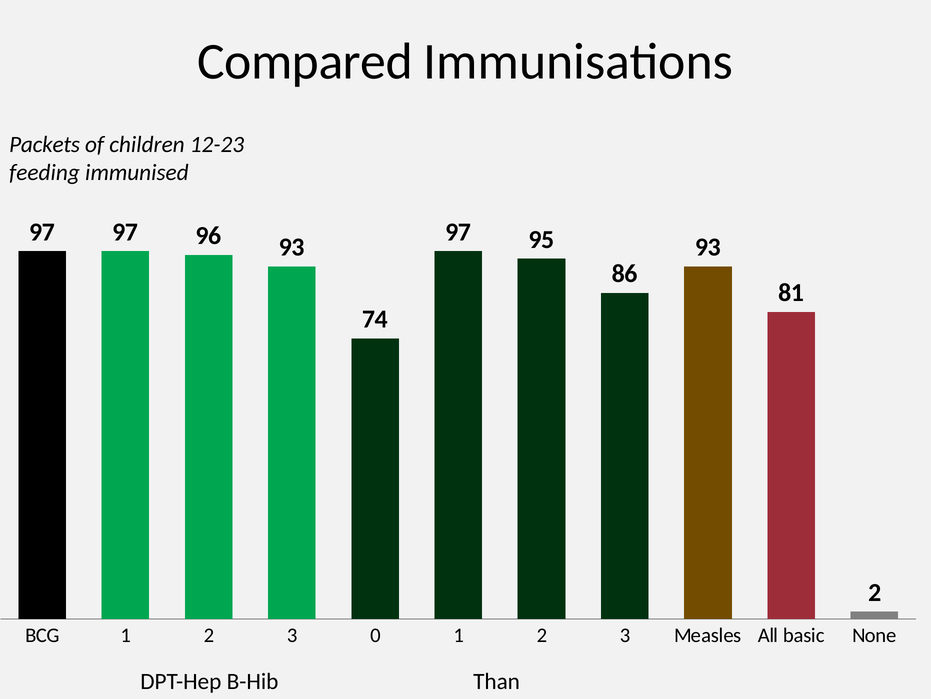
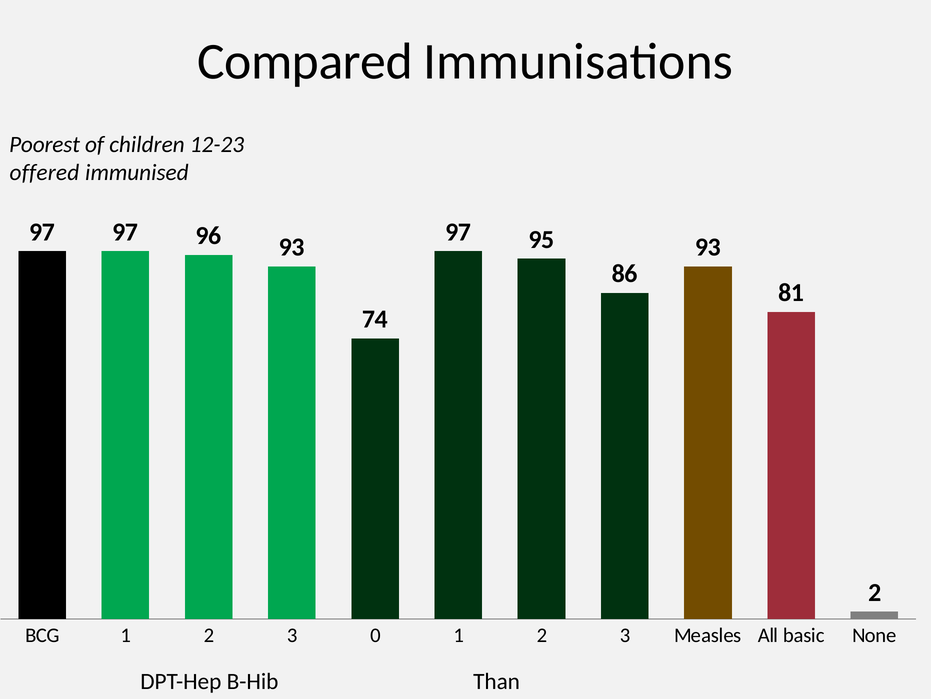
Packets: Packets -> Poorest (45, 144)
feeding: feeding -> offered (44, 172)
